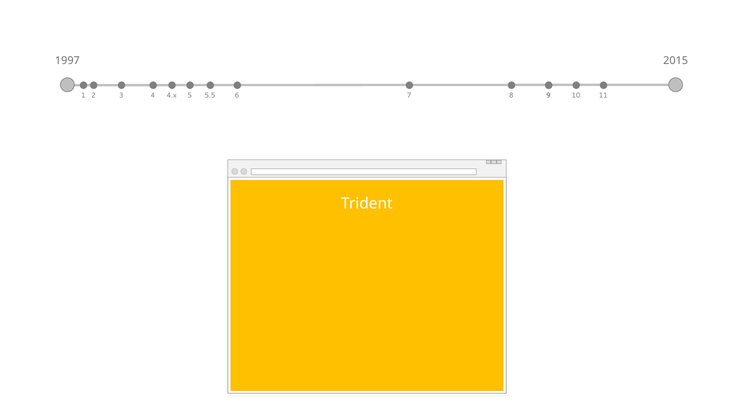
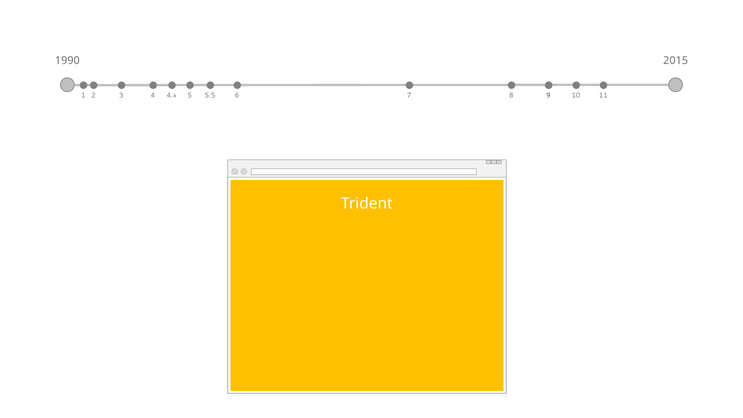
1997: 1997 -> 1990 (67, 61)
